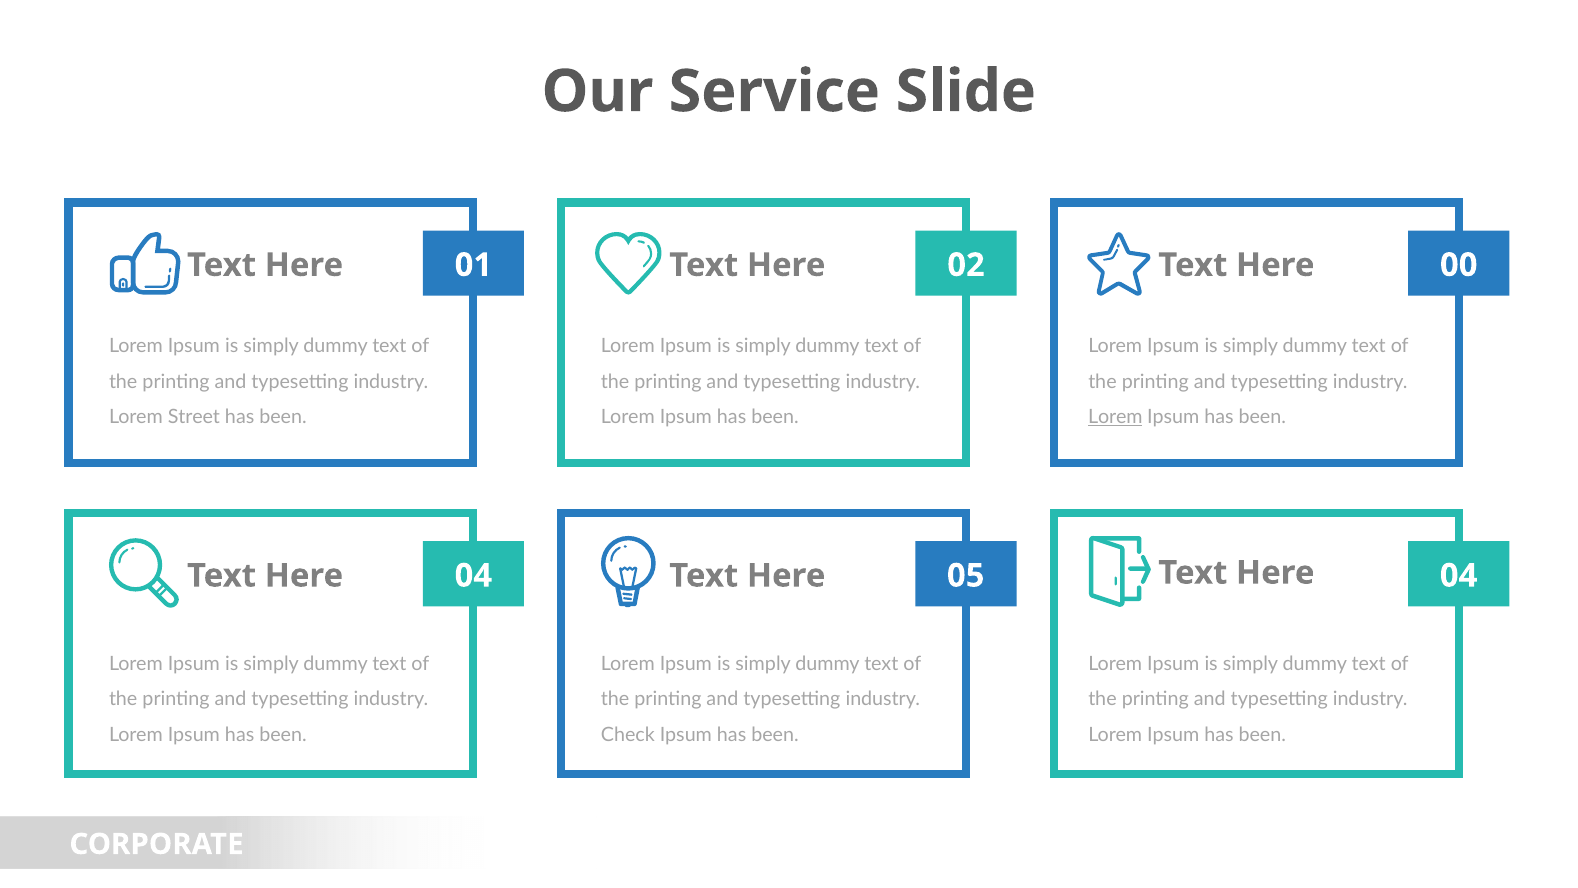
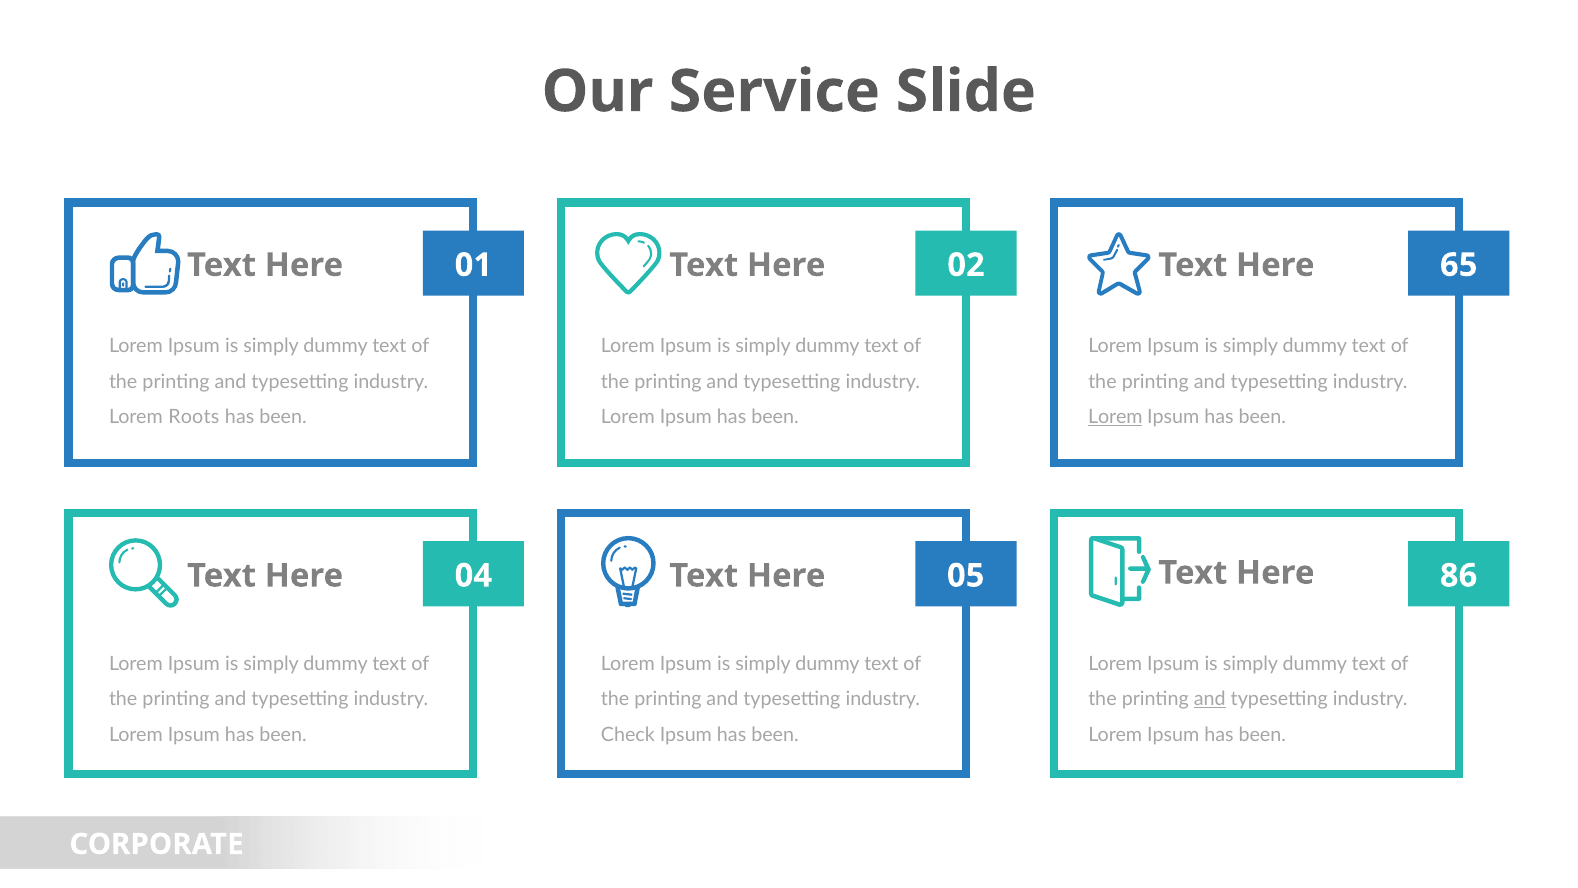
00: 00 -> 65 (1459, 265)
Street: Street -> Roots (194, 417)
05 04: 04 -> 86 (1459, 575)
and underline: none -> present (1210, 699)
